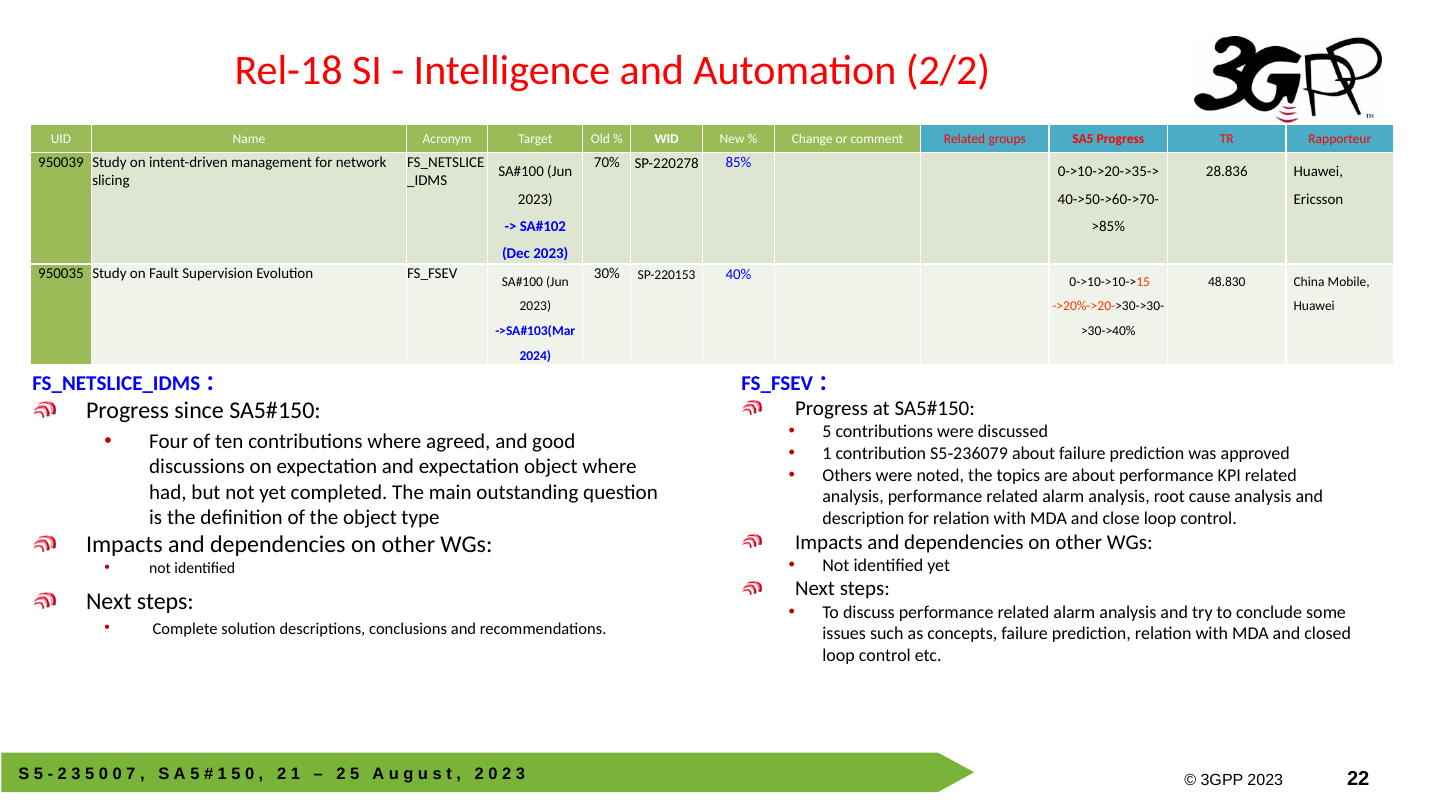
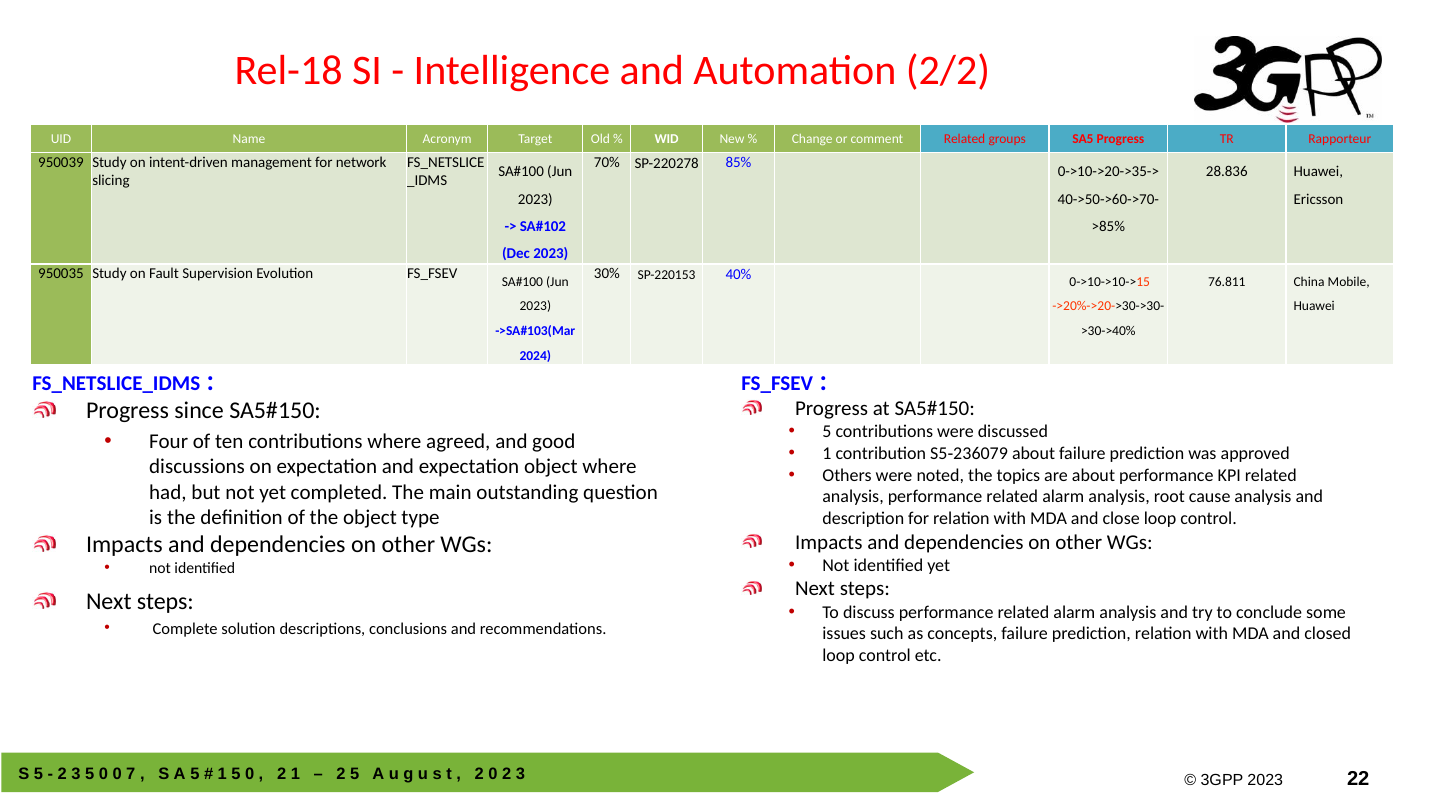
48.830: 48.830 -> 76.811 (1227, 282)
